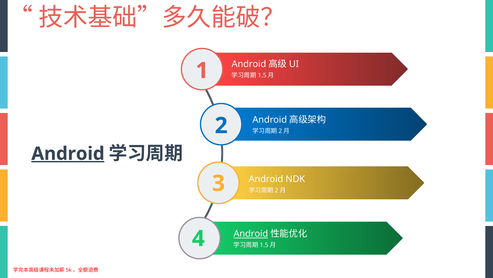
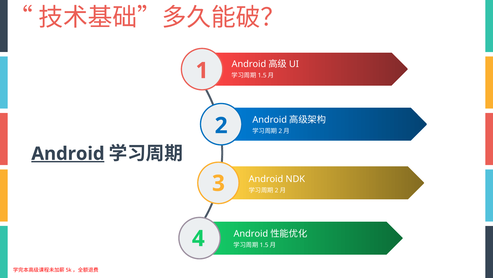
Android underline: present -> none (251, 233)
